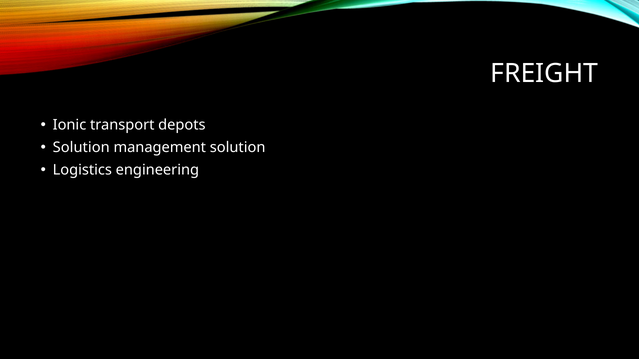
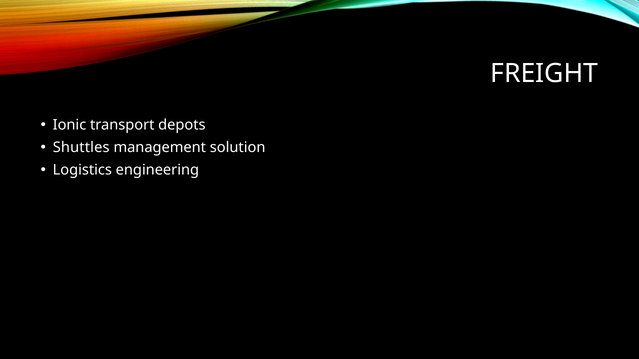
Solution: Solution -> Shuttles (81, 148)
